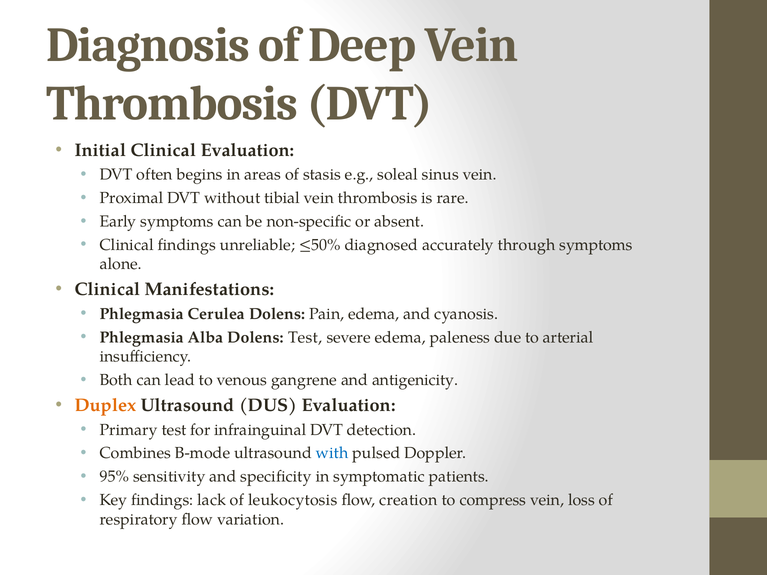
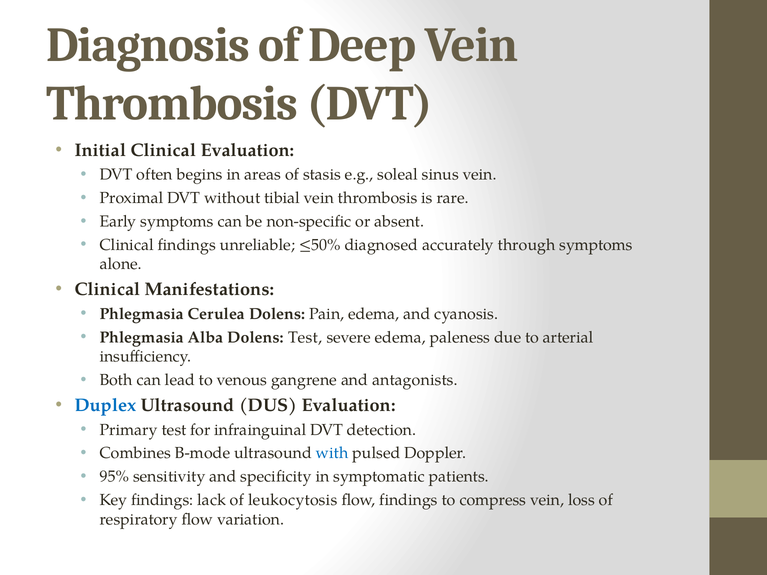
antigenicity: antigenicity -> antagonists (415, 380)
Duplex colour: orange -> blue (106, 405)
flow creation: creation -> findings (408, 500)
